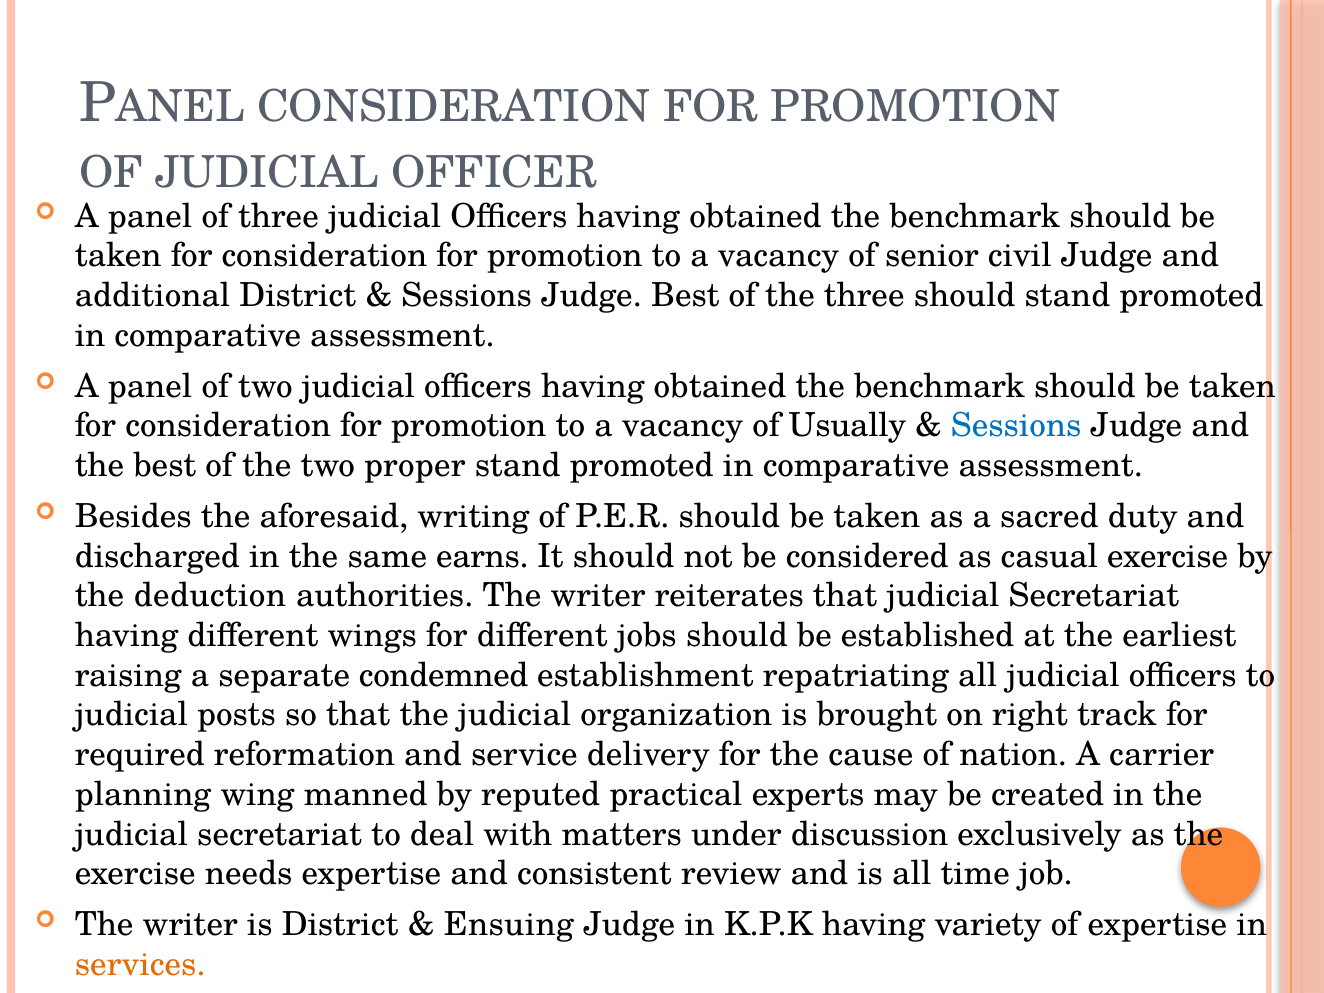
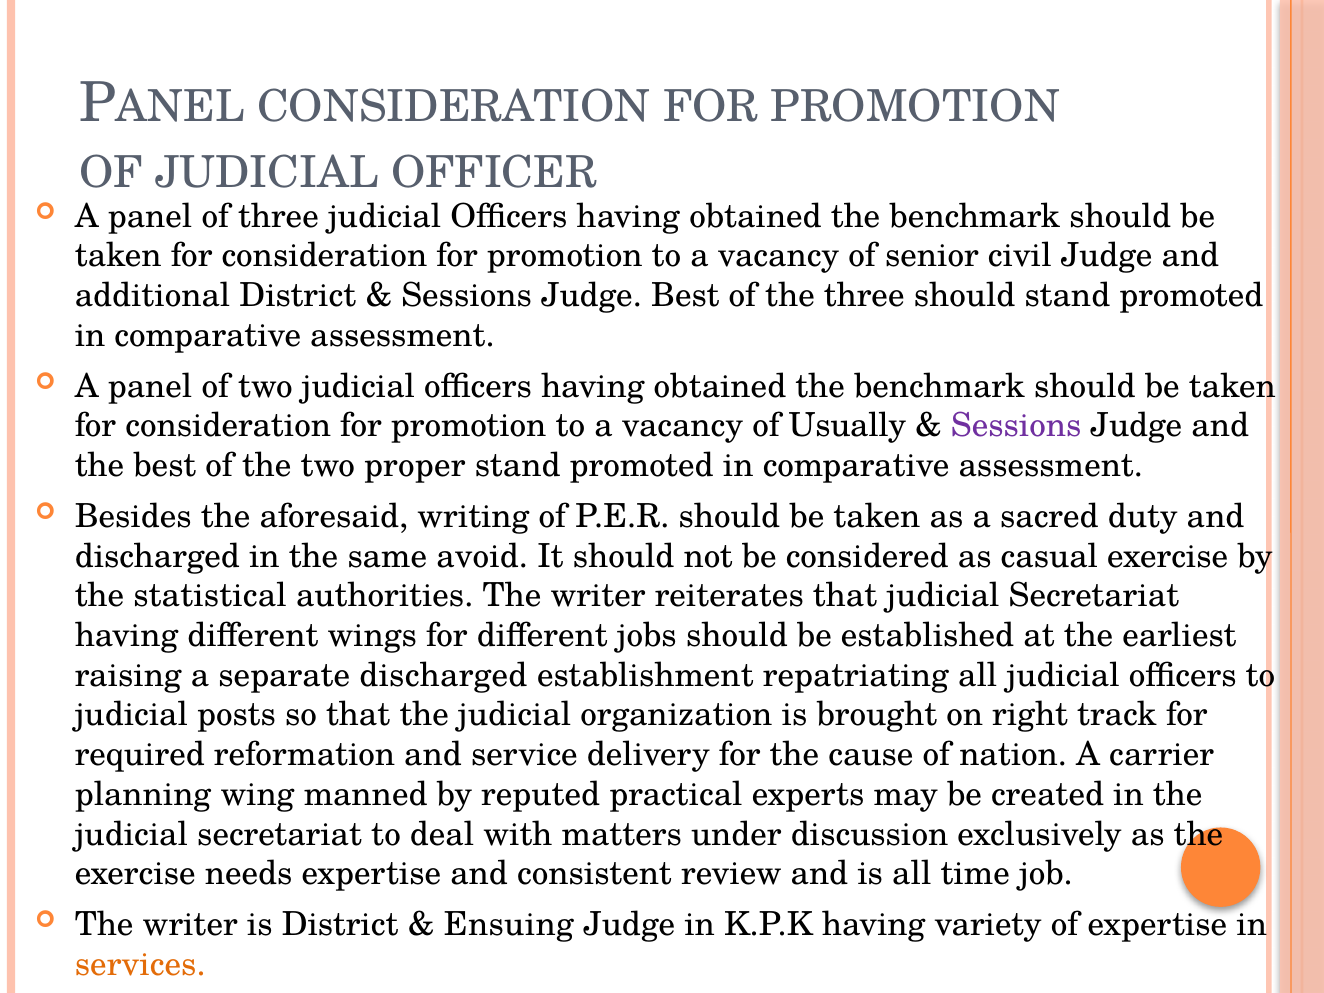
Sessions colour: blue -> purple (1016, 426)
earns: earns -> avoid (482, 556)
deduction: deduction -> statistical (210, 596)
separate condemned: condemned -> discharged (443, 675)
